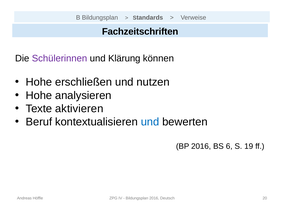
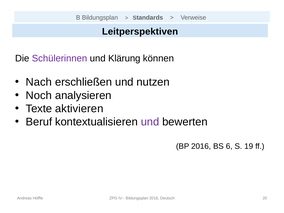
Fachzeitschriften: Fachzeitschriften -> Leitperspektiven (140, 32)
Hohe: Hohe -> Nach (39, 82)
Hohe: Hohe -> Noch (39, 95)
und colour: blue -> purple (150, 122)
